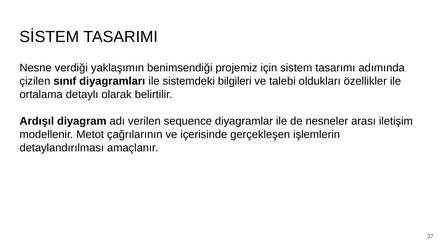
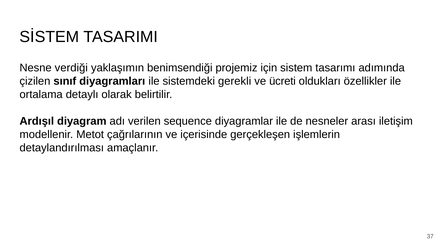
bilgileri: bilgileri -> gerekli (235, 81)
talebi: talebi -> ücreti (282, 81)
